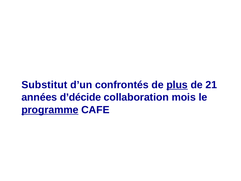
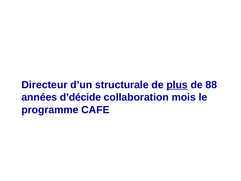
Substitut: Substitut -> Directeur (44, 85)
confrontés: confrontés -> structurale (122, 85)
21: 21 -> 88 (211, 85)
programme underline: present -> none (50, 110)
